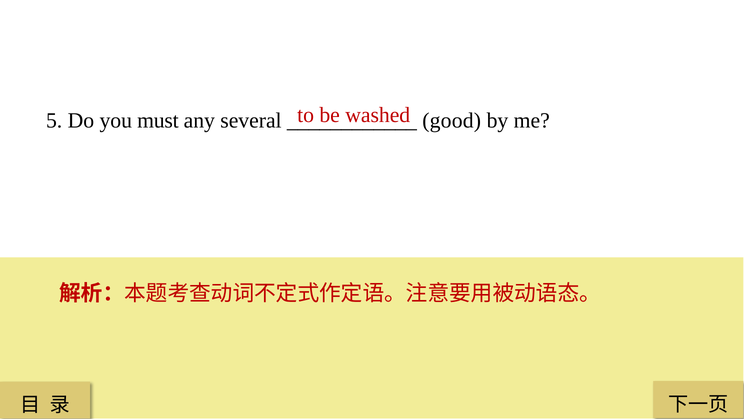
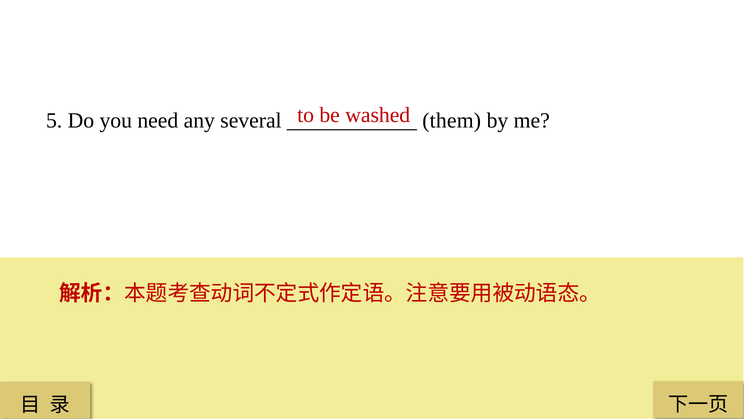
must: must -> need (158, 120)
good: good -> them (452, 120)
